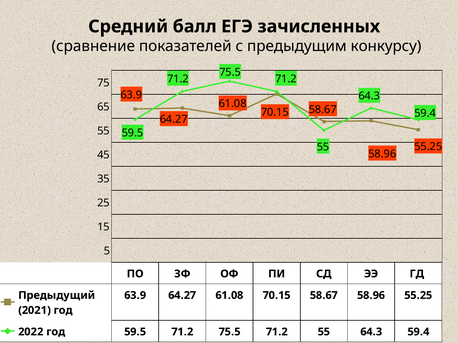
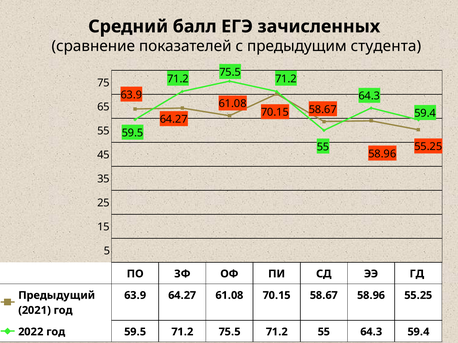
конкурсу: конкурсу -> студента (386, 46)
